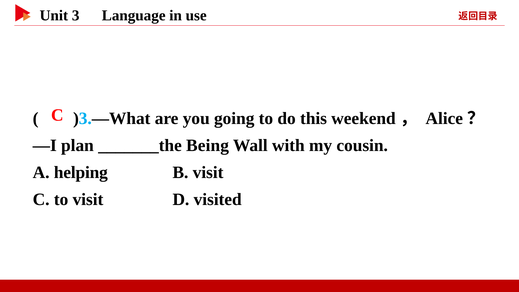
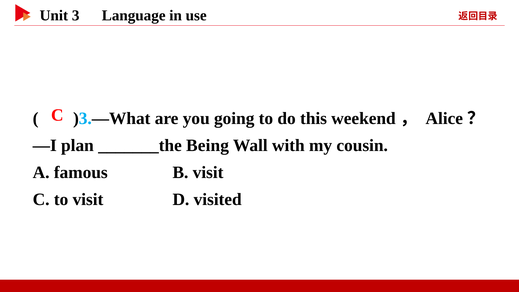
helping: helping -> famous (81, 172)
